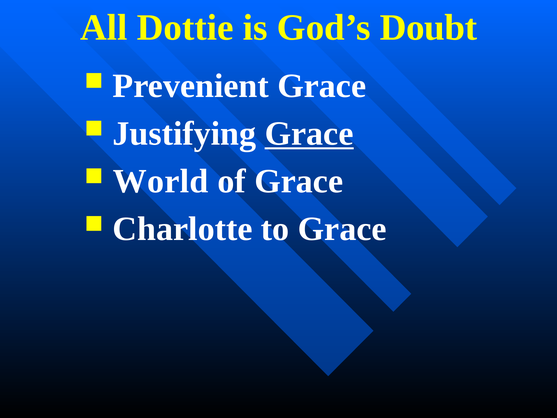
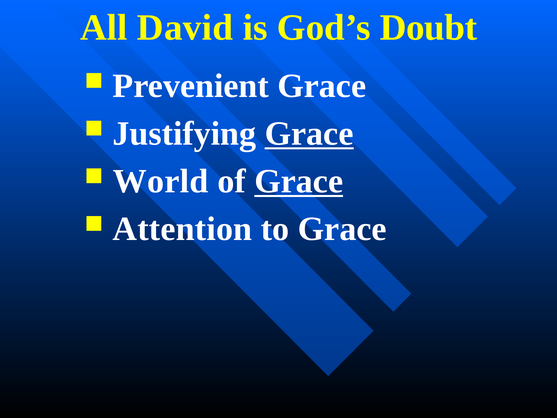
Dottie: Dottie -> David (185, 28)
Grace underline: none -> present (299, 181)
Charlotte: Charlotte -> Attention (182, 229)
